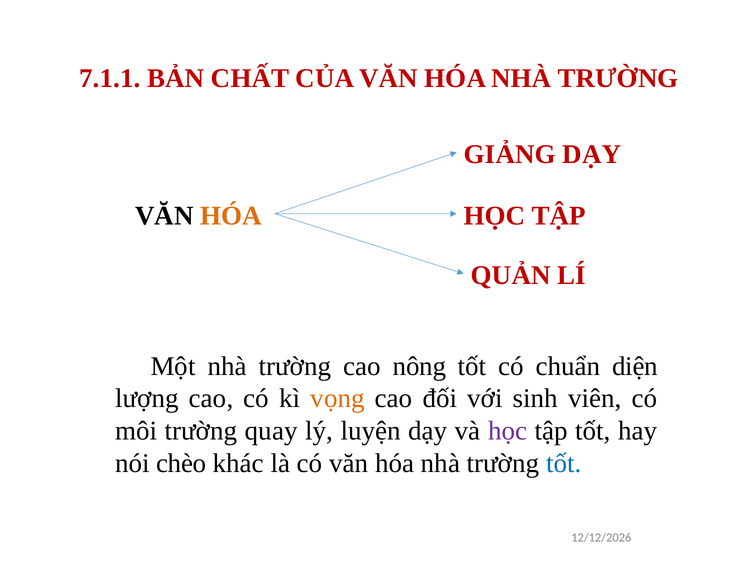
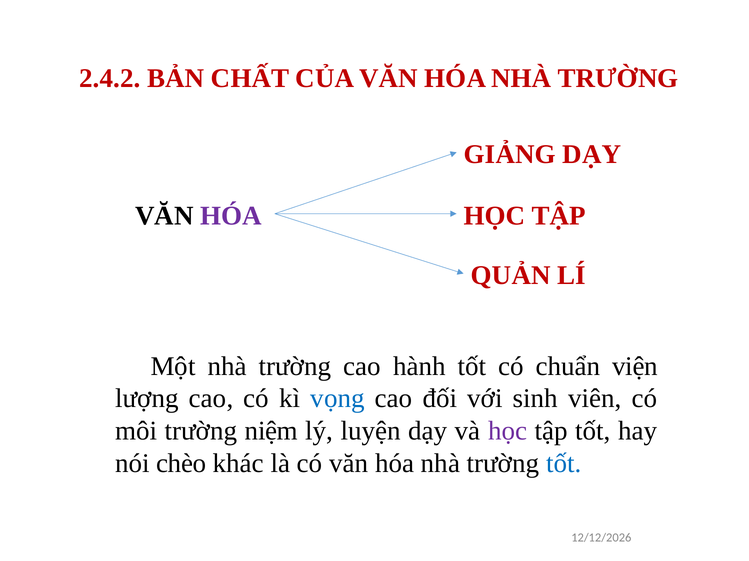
7.1.1: 7.1.1 -> 2.4.2 (110, 78)
HÓA colour: orange -> purple (231, 216)
nông: nông -> hành (419, 367)
diện: diện -> viện (635, 367)
vọng colour: orange -> blue (338, 399)
quay: quay -> niệm (271, 432)
